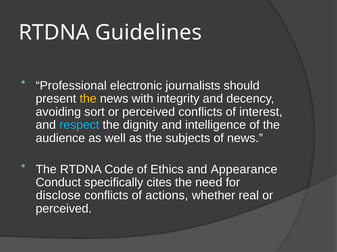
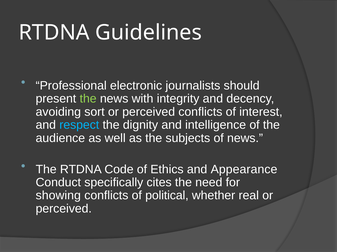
the colour: yellow -> light green (88, 99)
disclose: disclose -> showing (58, 196)
actions: actions -> political (167, 196)
